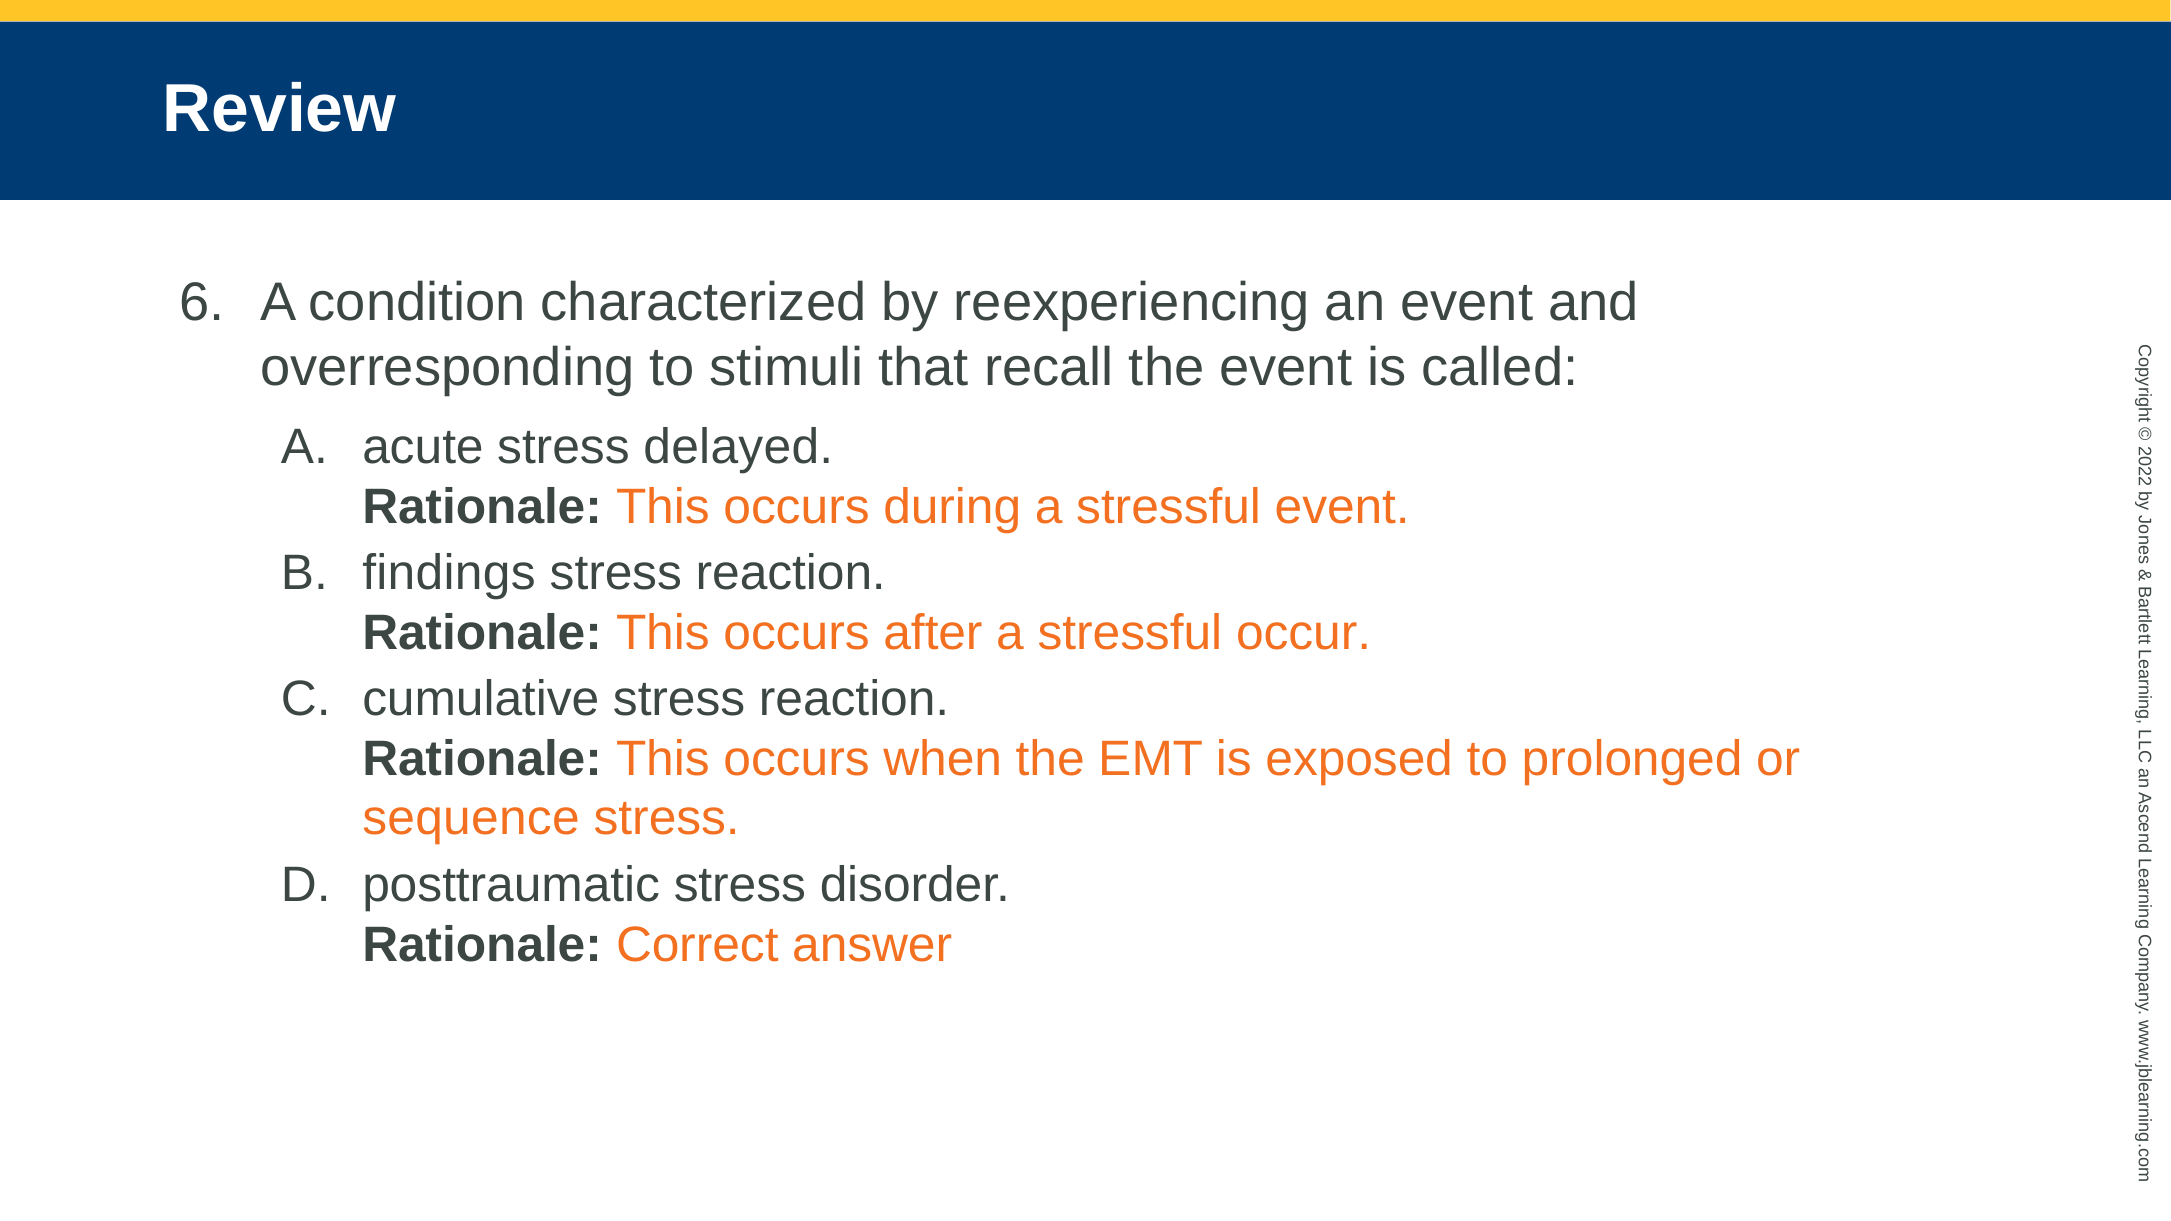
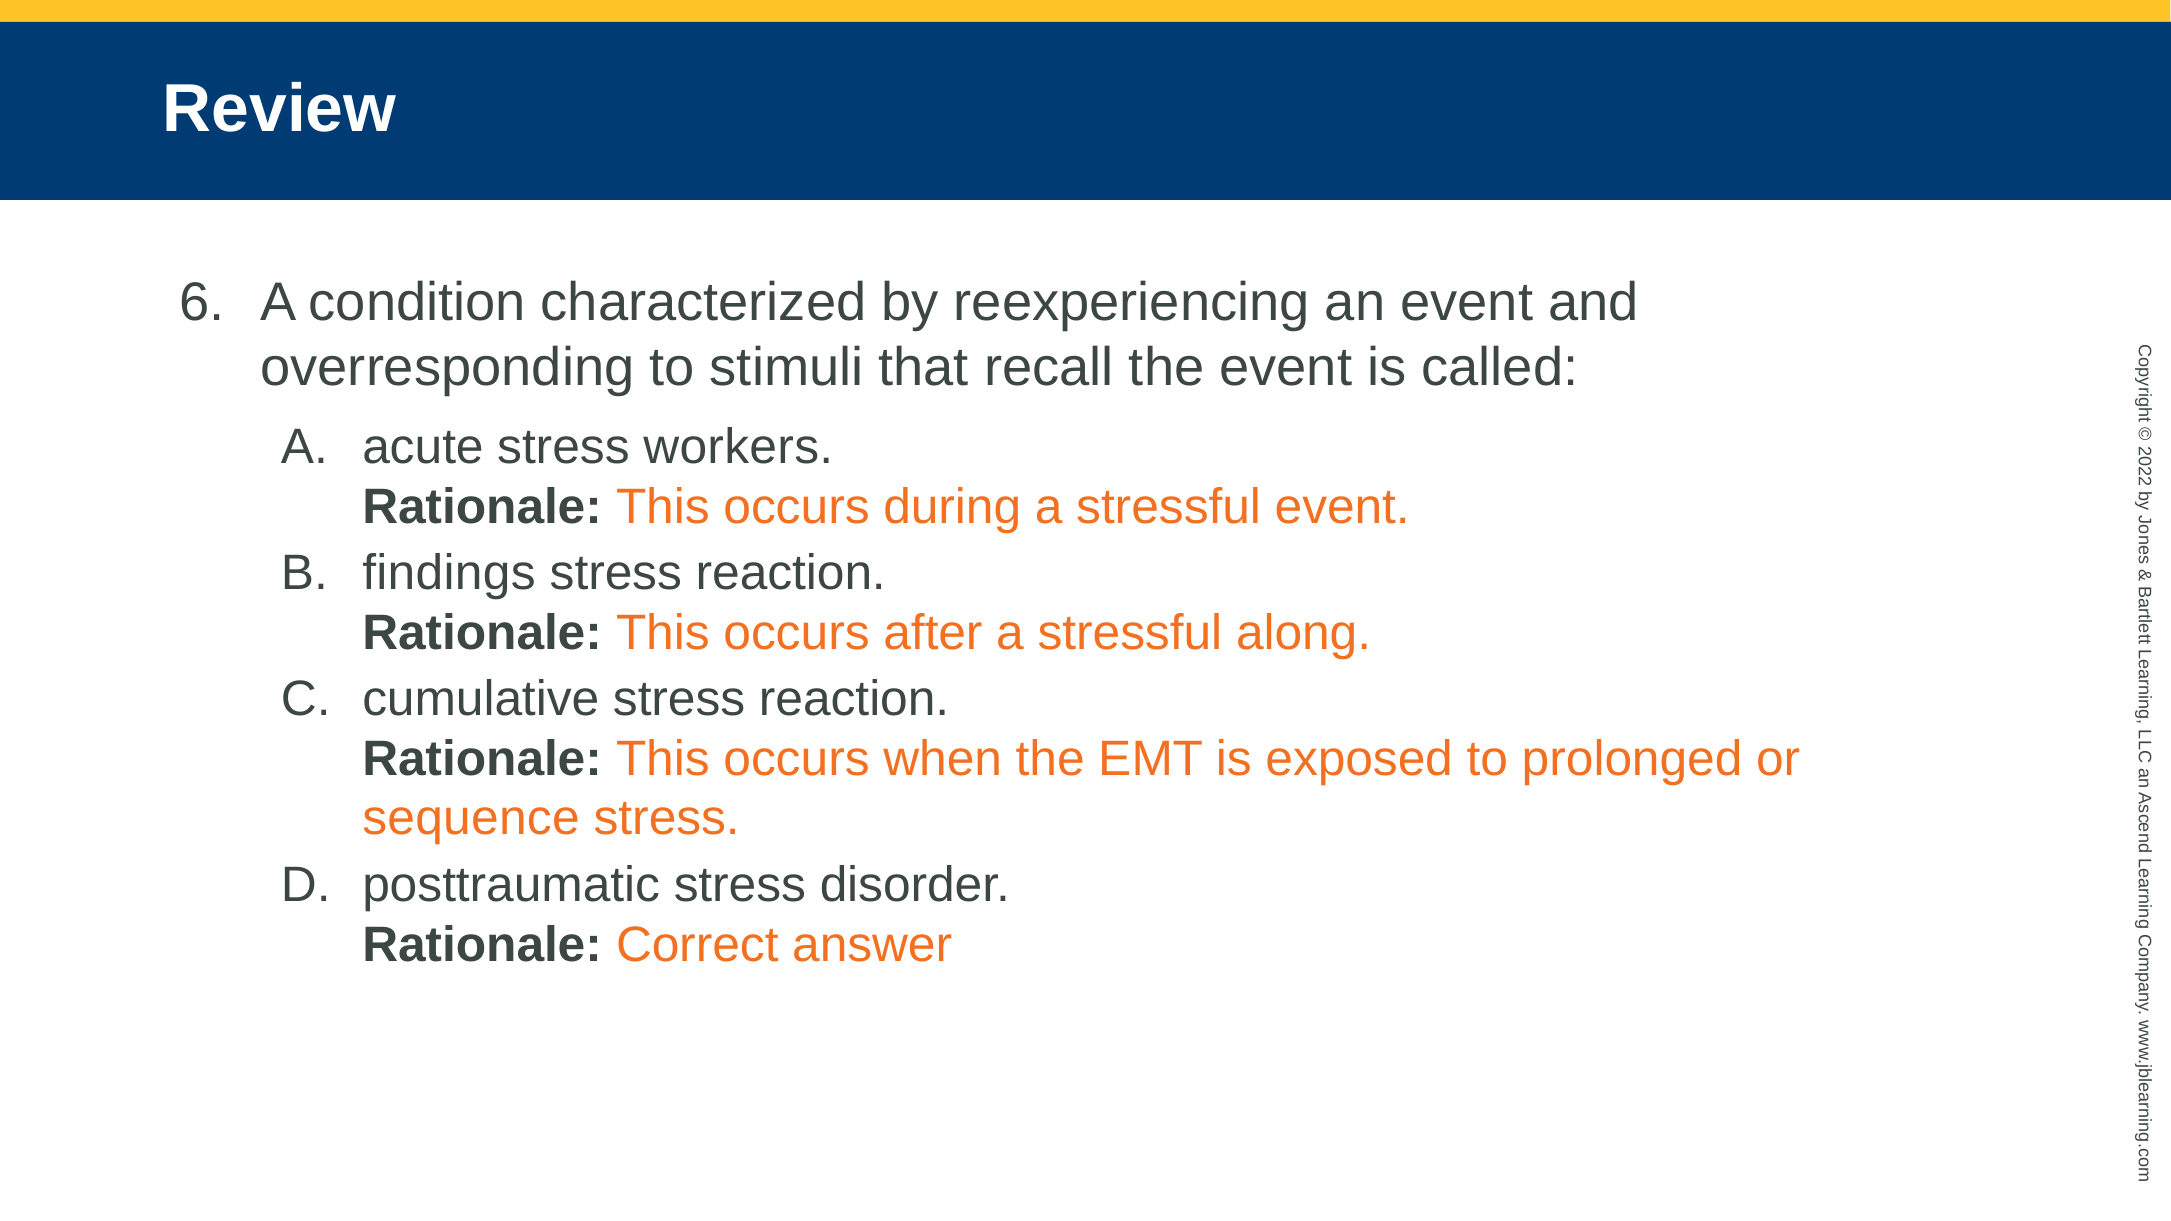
delayed: delayed -> workers (738, 447)
occur: occur -> along (1304, 633)
